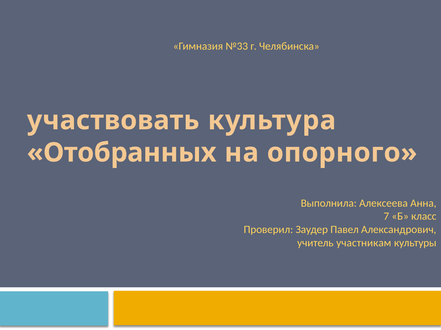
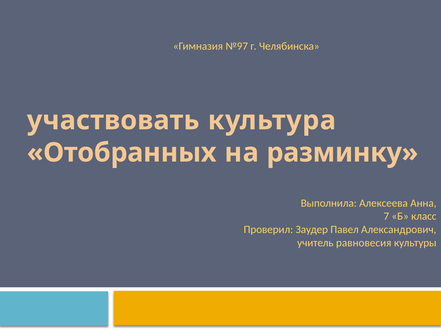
№33: №33 -> №97 (237, 46)
опорного: опорного -> разминку (342, 153)
участникам: участникам -> равновесия (364, 243)
